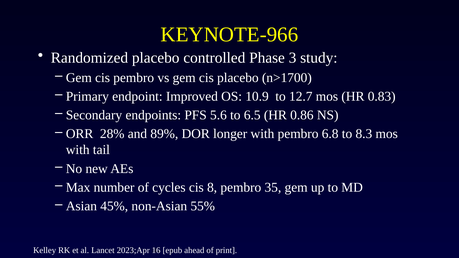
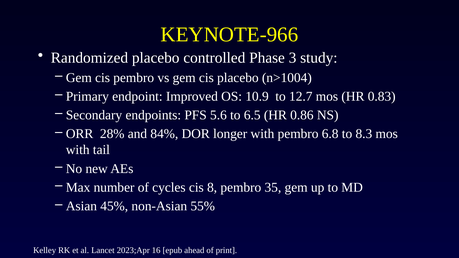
n>1700: n>1700 -> n>1004 (287, 78)
89%: 89% -> 84% (164, 134)
